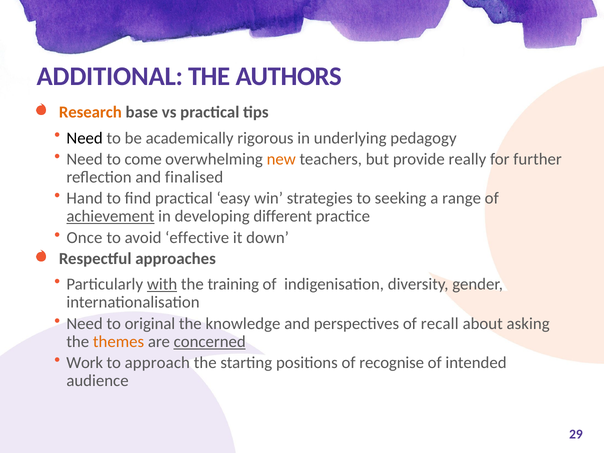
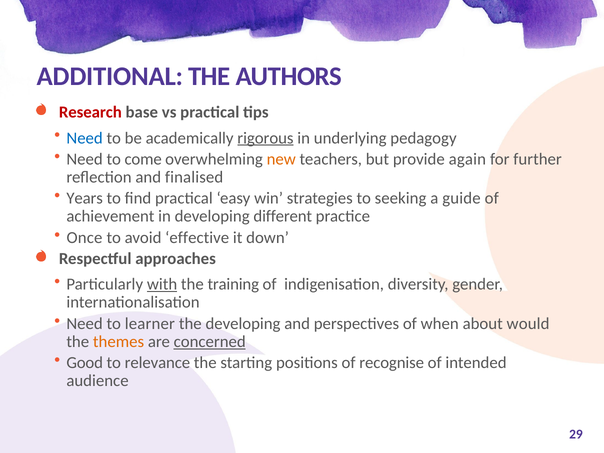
Research colour: orange -> red (90, 112)
Need colour: black -> blue (85, 138)
rigorous underline: none -> present (265, 138)
really: really -> again (467, 159)
Hand: Hand -> Years (85, 198)
range: range -> guide (461, 198)
achievement underline: present -> none (110, 216)
original: original -> learner (150, 324)
the knowledge: knowledge -> developing (243, 324)
recall: recall -> when (440, 324)
asking: asking -> would (528, 324)
Work: Work -> Good (85, 363)
approach: approach -> relevance (157, 363)
